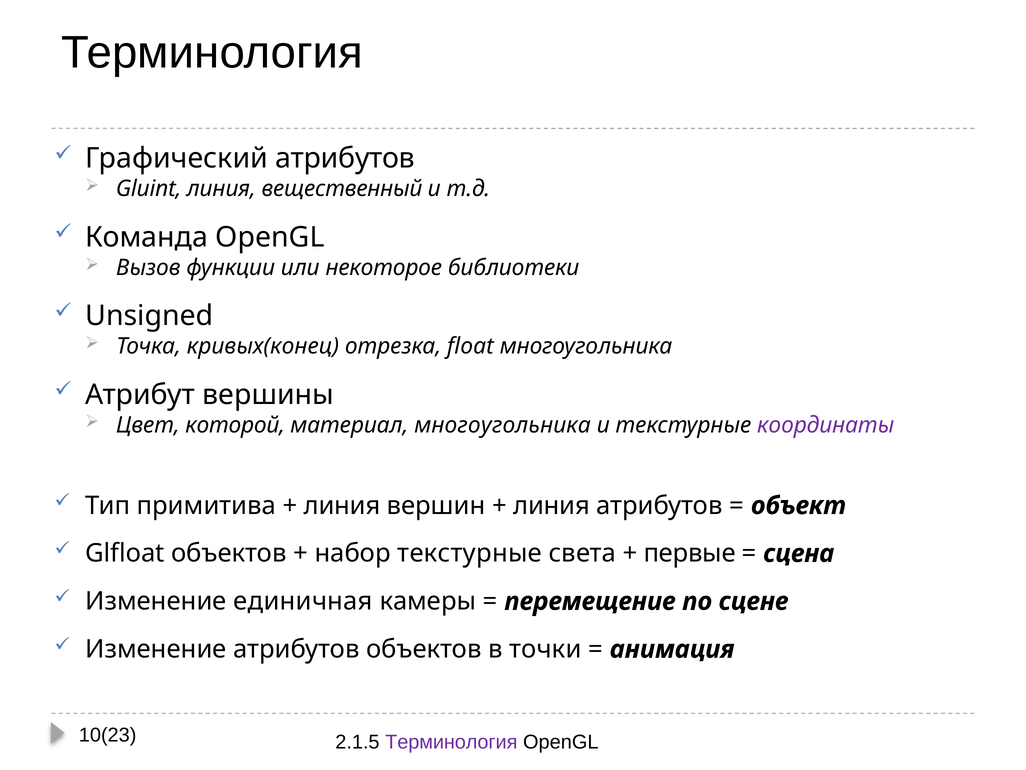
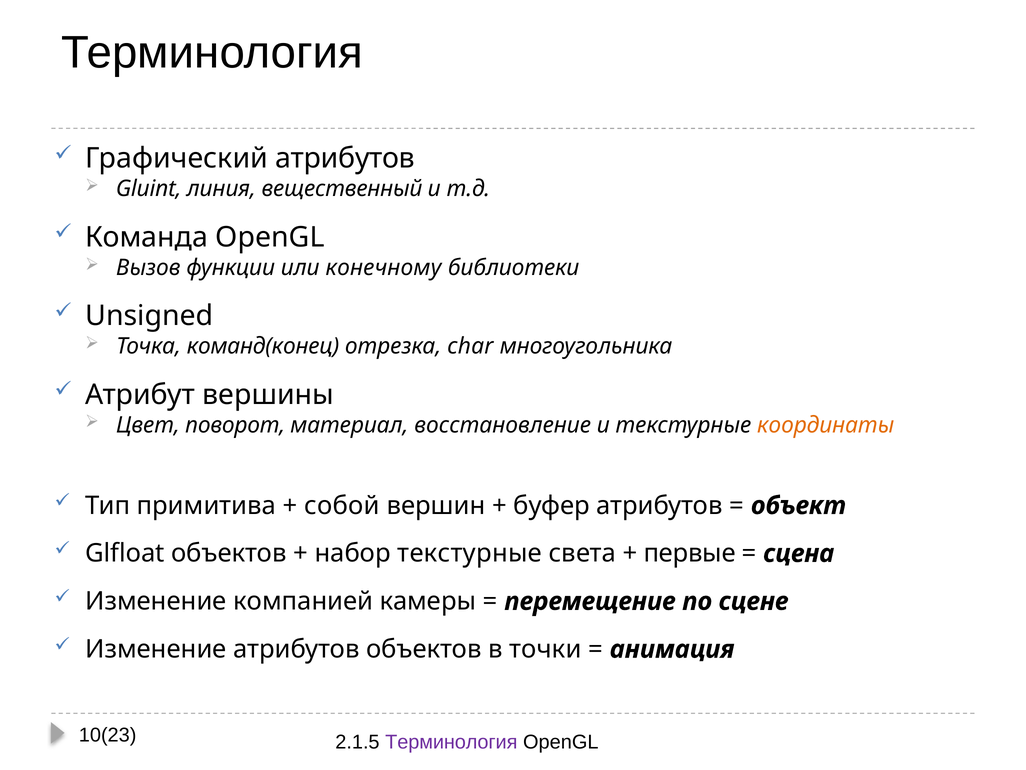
некоторое: некоторое -> конечному (384, 267)
кривых(конец: кривых(конец -> команд(конец (263, 346)
float: float -> char (470, 346)
которой: которой -> поворот (235, 425)
материал многоугольника: многоугольника -> восстановление (503, 425)
координаты colour: purple -> orange (826, 425)
линия: линия -> собой (342, 505)
линия: линия -> буфер (552, 505)
единичная: единичная -> компанией (303, 601)
